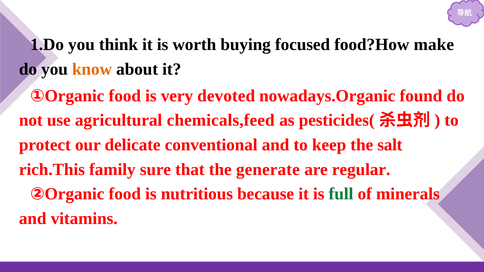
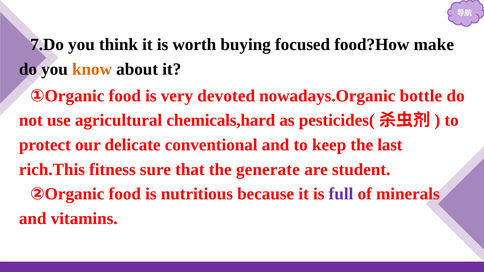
1.Do: 1.Do -> 7.Do (47, 45)
found: found -> bottle (421, 96)
chemicals,feed: chemicals,feed -> chemicals,hard (221, 120)
salt: salt -> last (390, 145)
family: family -> fitness (112, 170)
regular: regular -> student (361, 170)
full colour: green -> purple (341, 194)
